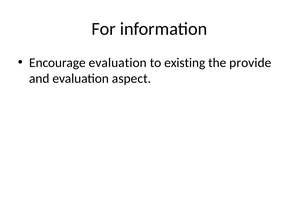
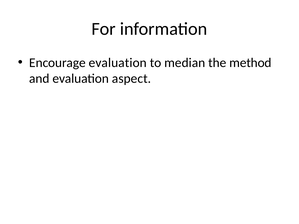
existing: existing -> median (185, 63)
provide: provide -> method (250, 63)
